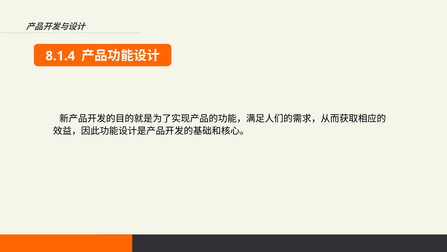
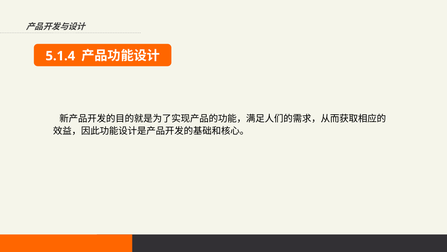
8.1.4: 8.1.4 -> 5.1.4 (60, 56)
